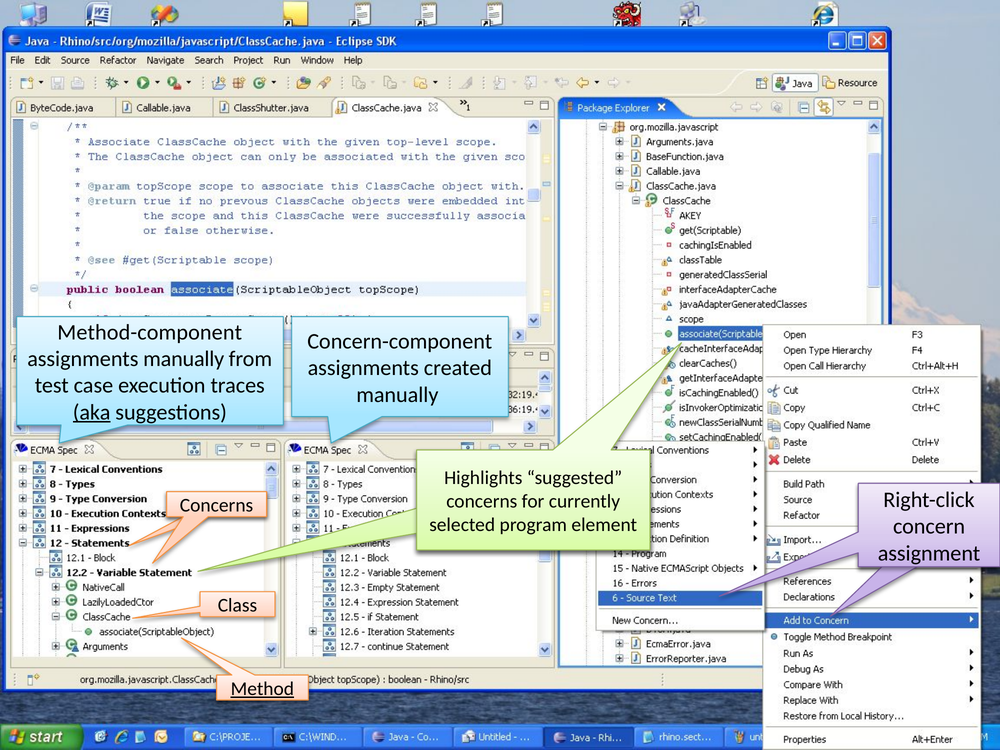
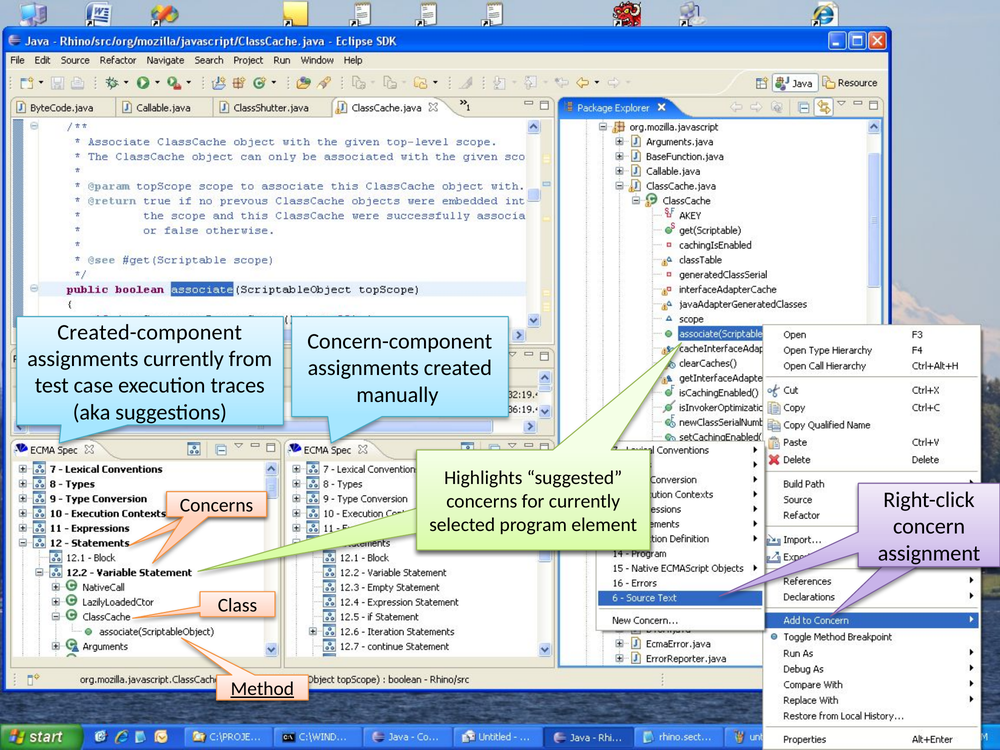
Method-component: Method-component -> Created-component (150, 332)
assignments manually: manually -> currently (184, 359)
aka underline: present -> none (92, 412)
